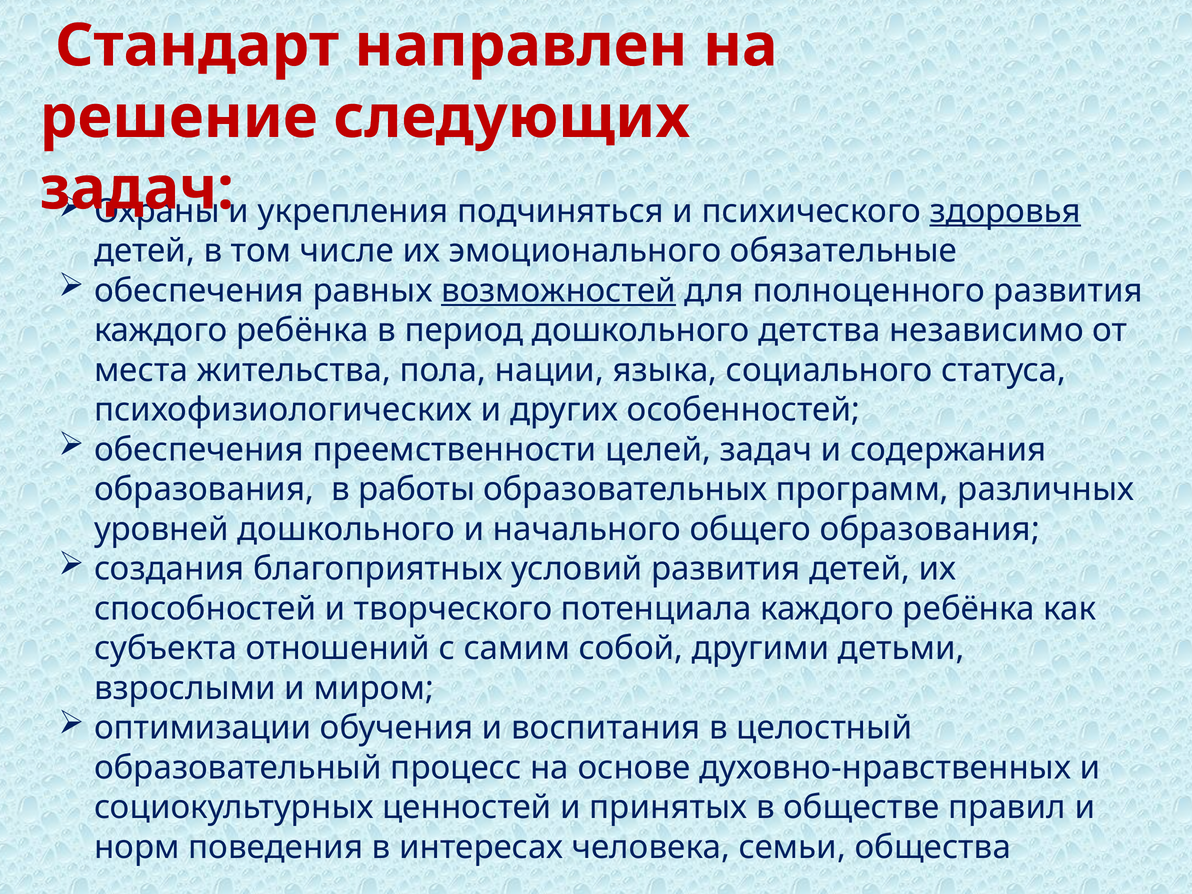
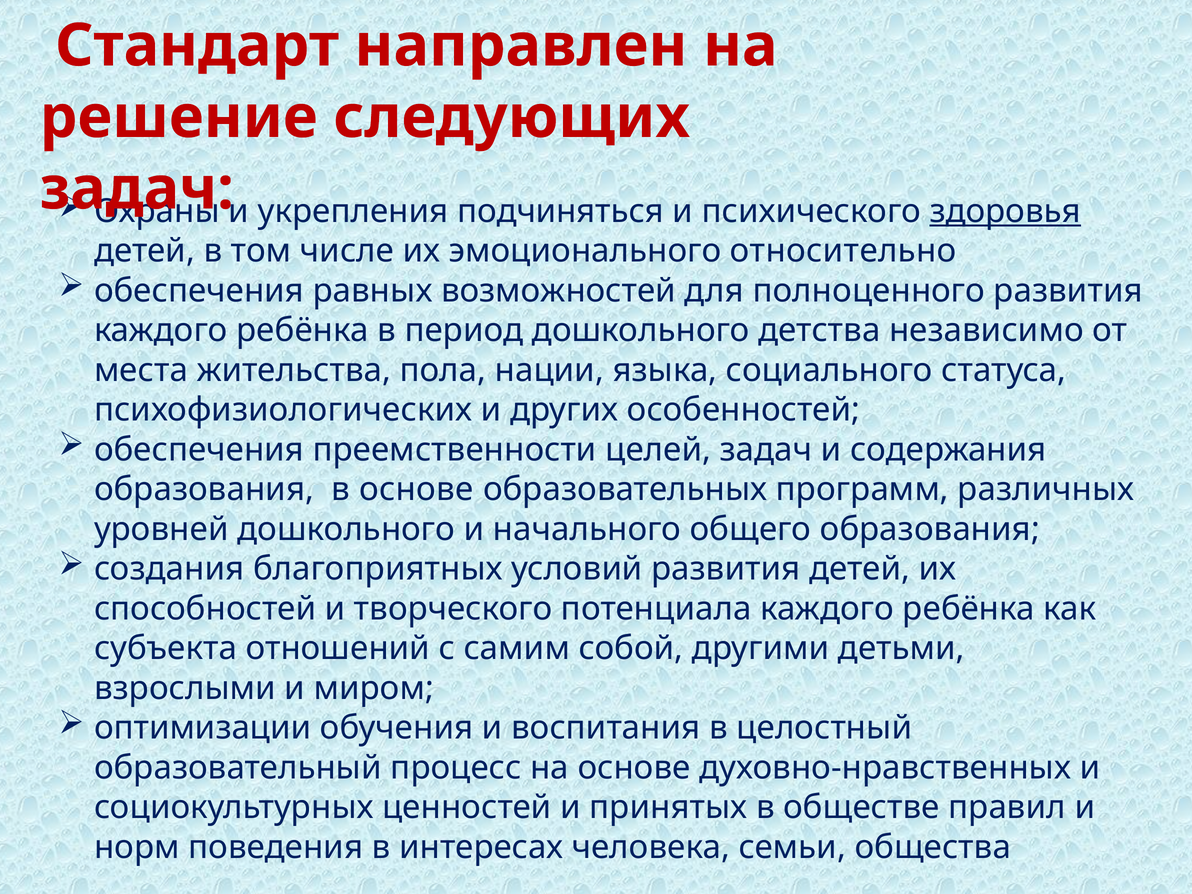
обязательные: обязательные -> относительно (843, 251)
возможностей underline: present -> none (558, 291)
в работы: работы -> основе (416, 489)
